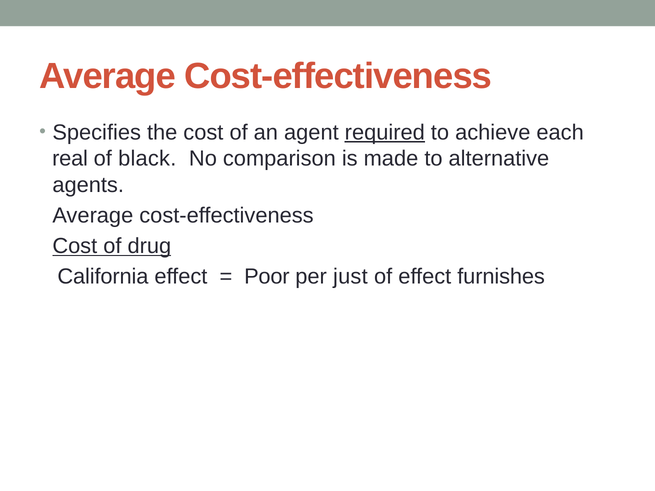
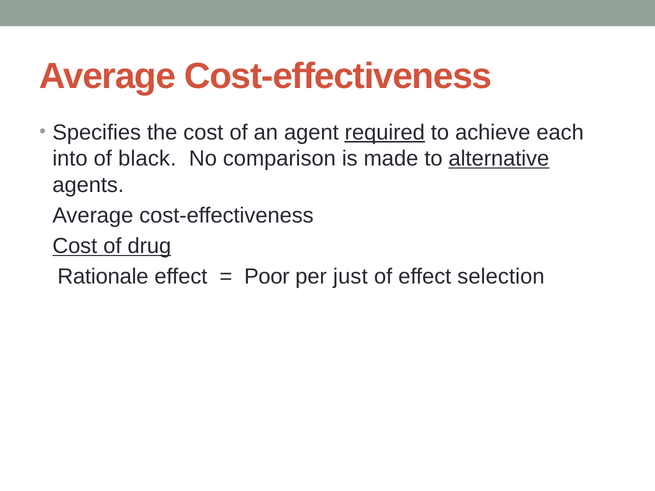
real: real -> into (70, 159)
alternative underline: none -> present (499, 159)
California: California -> Rationale (103, 277)
furnishes: furnishes -> selection (501, 277)
